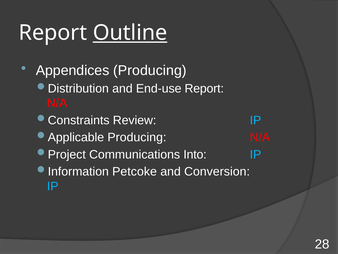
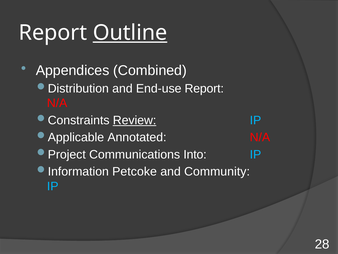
Appendices Producing: Producing -> Combined (150, 70)
Review underline: none -> present (135, 120)
Producing: Producing -> Annotated (137, 137)
Conversion: Conversion -> Community (217, 171)
